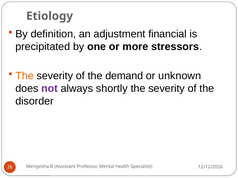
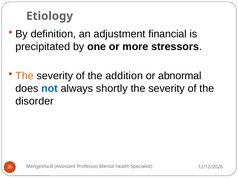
demand: demand -> addition (124, 76)
unknown: unknown -> abnormal (180, 76)
not colour: purple -> blue (50, 89)
